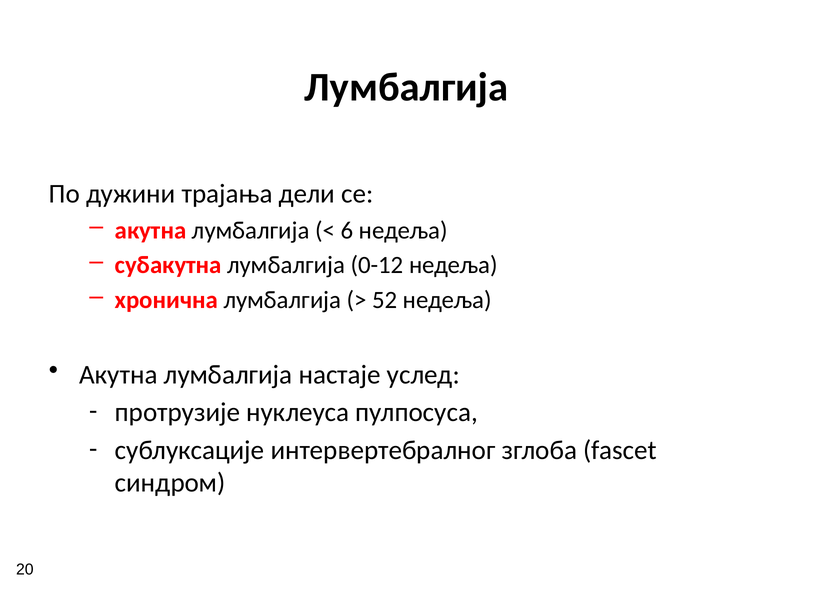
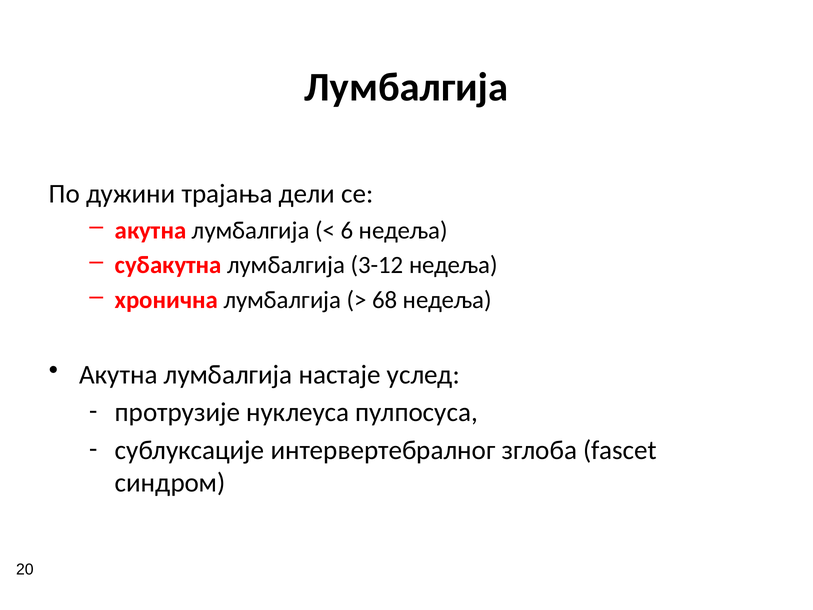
0-12: 0-12 -> 3-12 (377, 265)
52: 52 -> 68 (385, 300)
